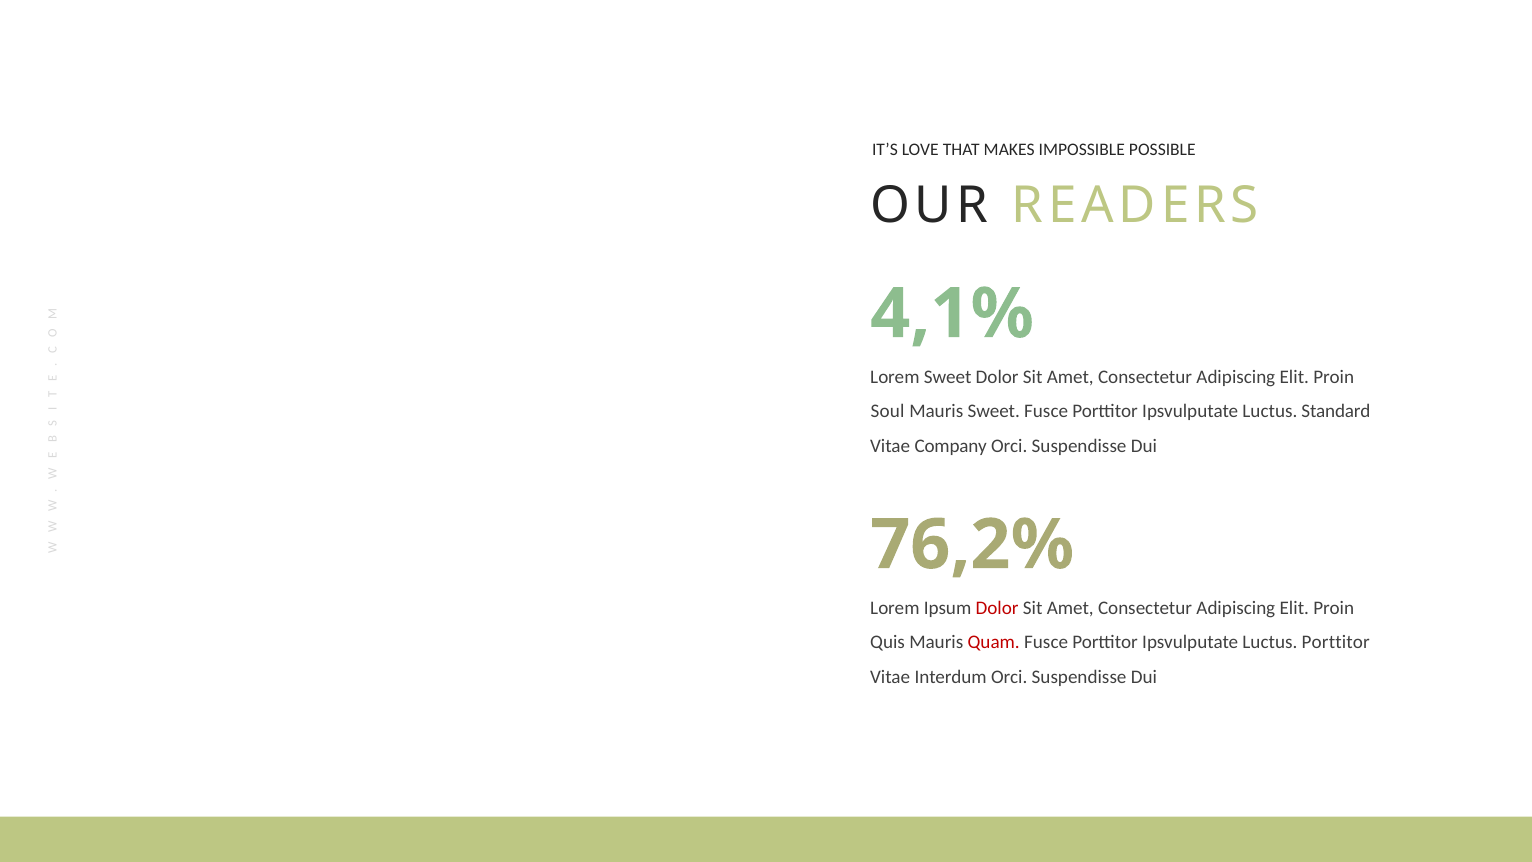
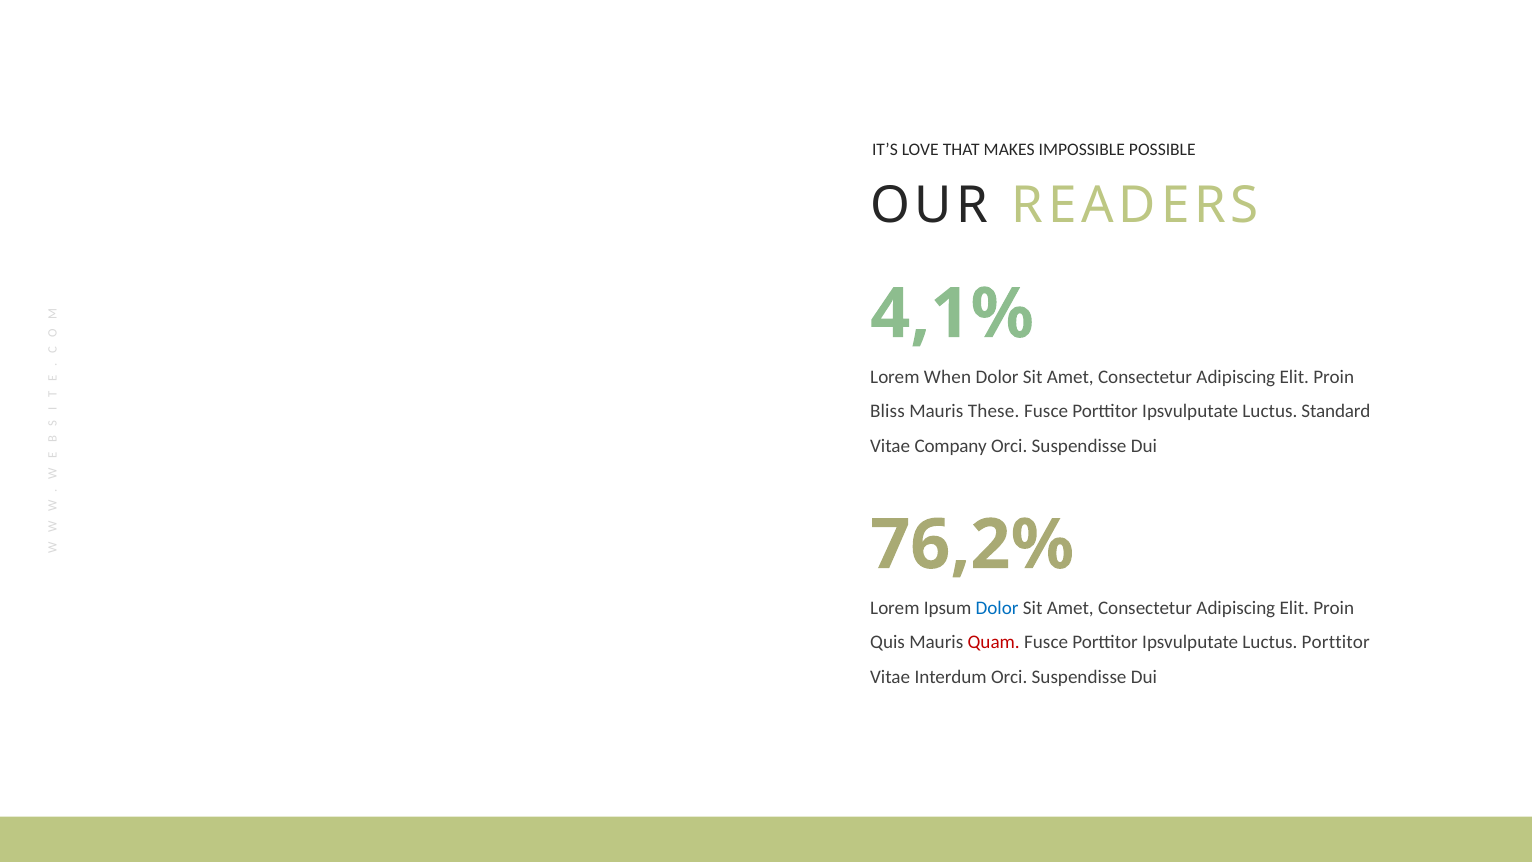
Lorem Sweet: Sweet -> When (947, 377)
Soul: Soul -> Bliss (888, 411)
Mauris Sweet: Sweet -> These (994, 411)
Dolor colour: red -> blue (997, 608)
